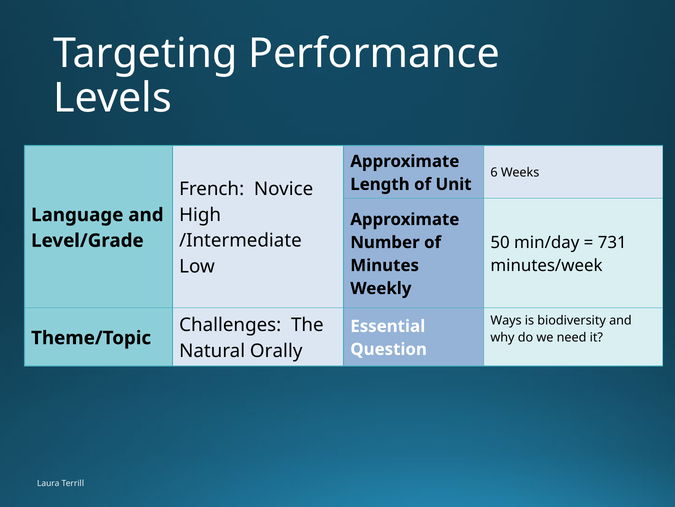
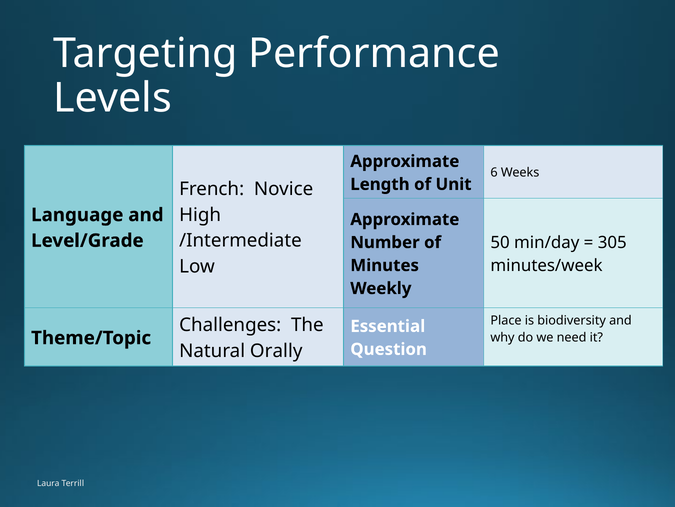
731: 731 -> 305 (612, 242)
Ways: Ways -> Place (506, 320)
